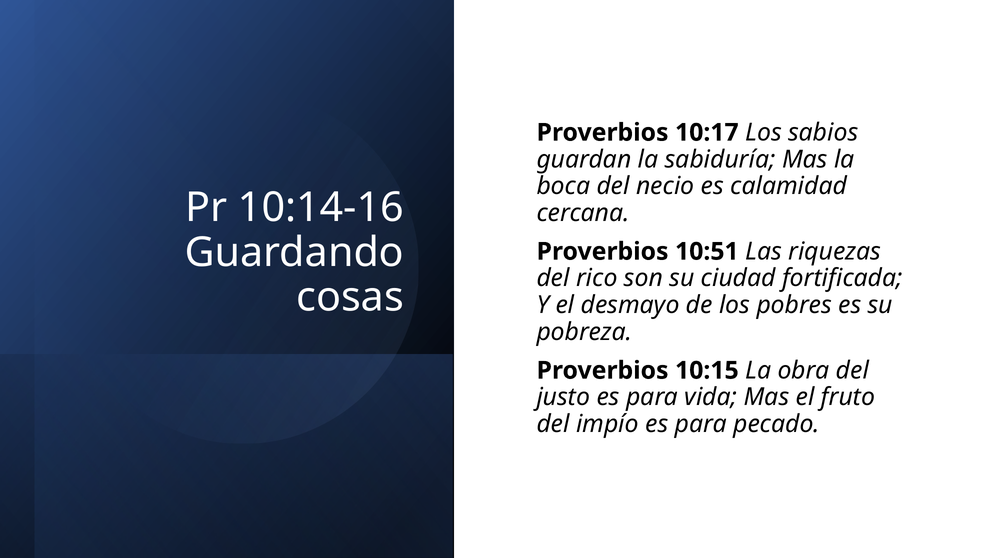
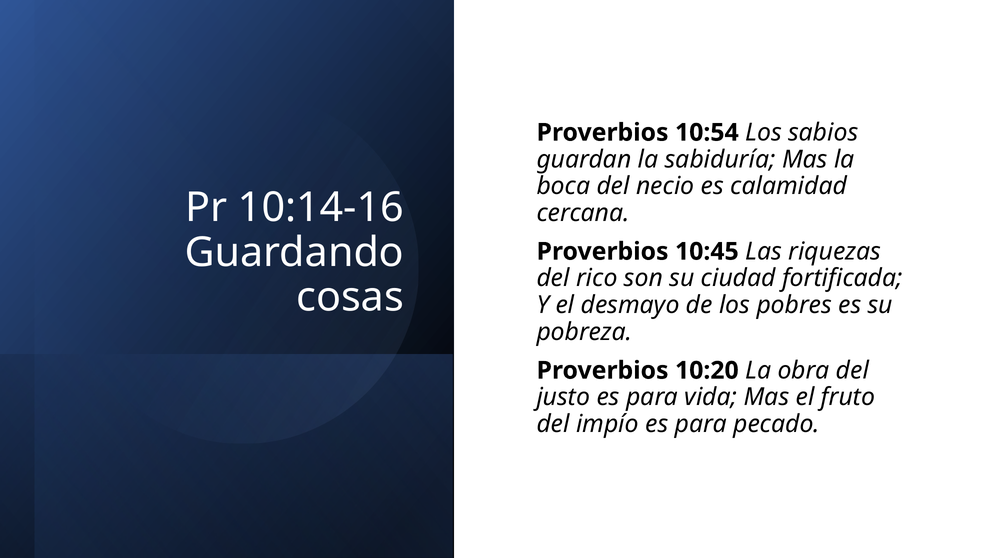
10:17: 10:17 -> 10:54 (707, 133)
10:51: 10:51 -> 10:45 (707, 252)
10:15: 10:15 -> 10:20 (707, 371)
